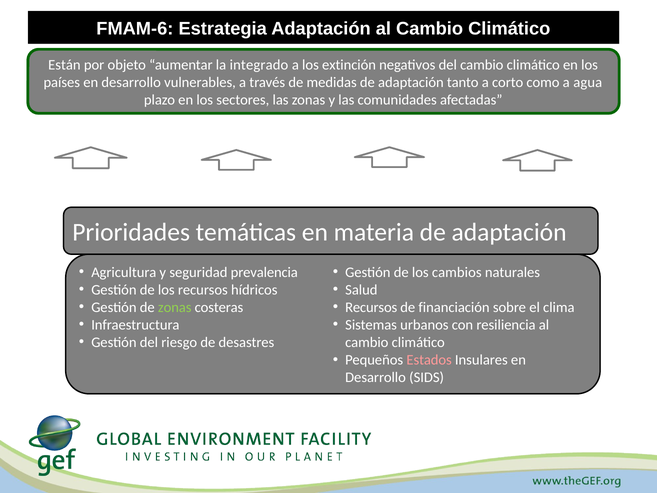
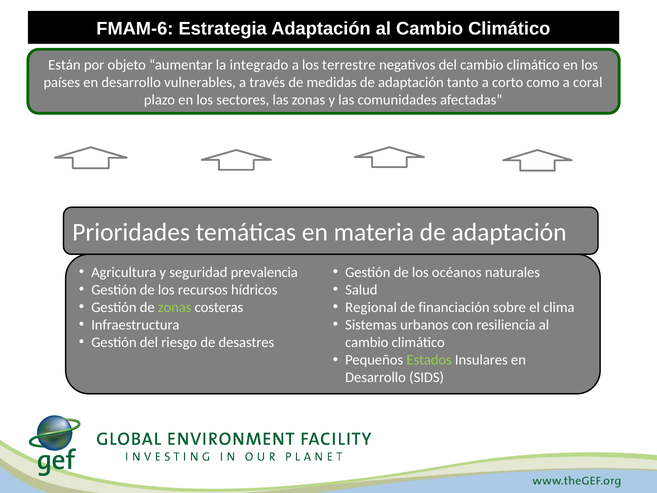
extinción: extinción -> terrestre (349, 65)
agua: agua -> coral (588, 82)
cambios: cambios -> océanos (457, 272)
Recursos: Recursos -> Regional (371, 307)
Estados colour: pink -> light green (429, 360)
